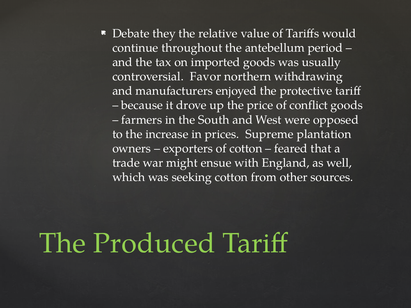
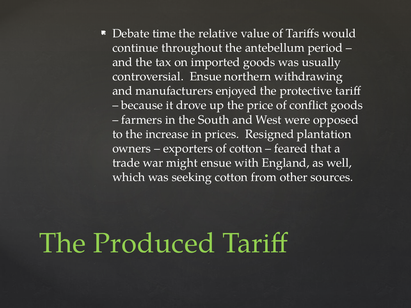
they: they -> time (164, 34)
controversial Favor: Favor -> Ensue (206, 77)
Supreme: Supreme -> Resigned (270, 134)
